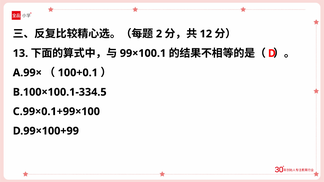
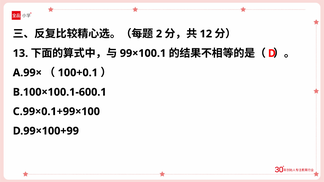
B.100×100.1-334.5: B.100×100.1-334.5 -> B.100×100.1-600.1 (60, 92)
